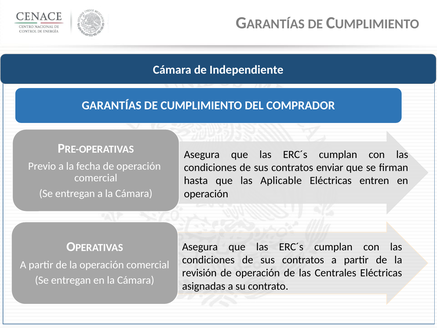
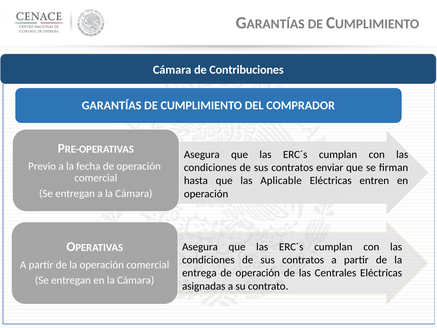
Independiente: Independiente -> Contribuciones (247, 70)
revisión: revisión -> entrega (199, 273)
